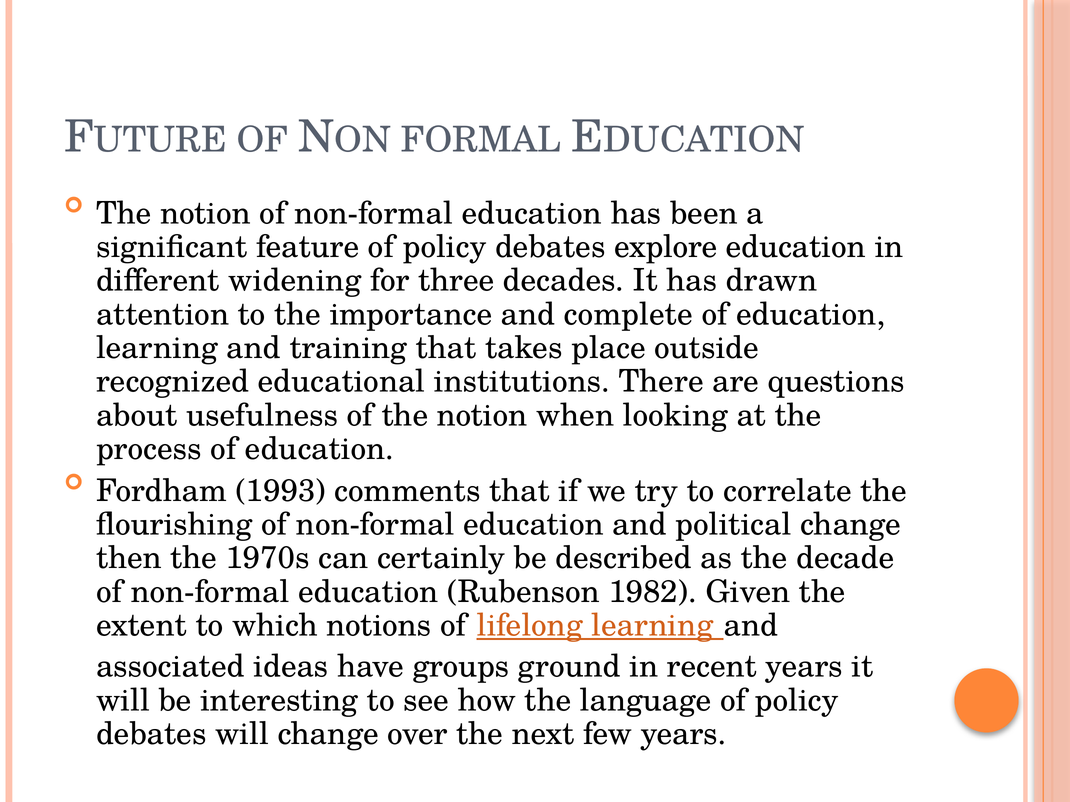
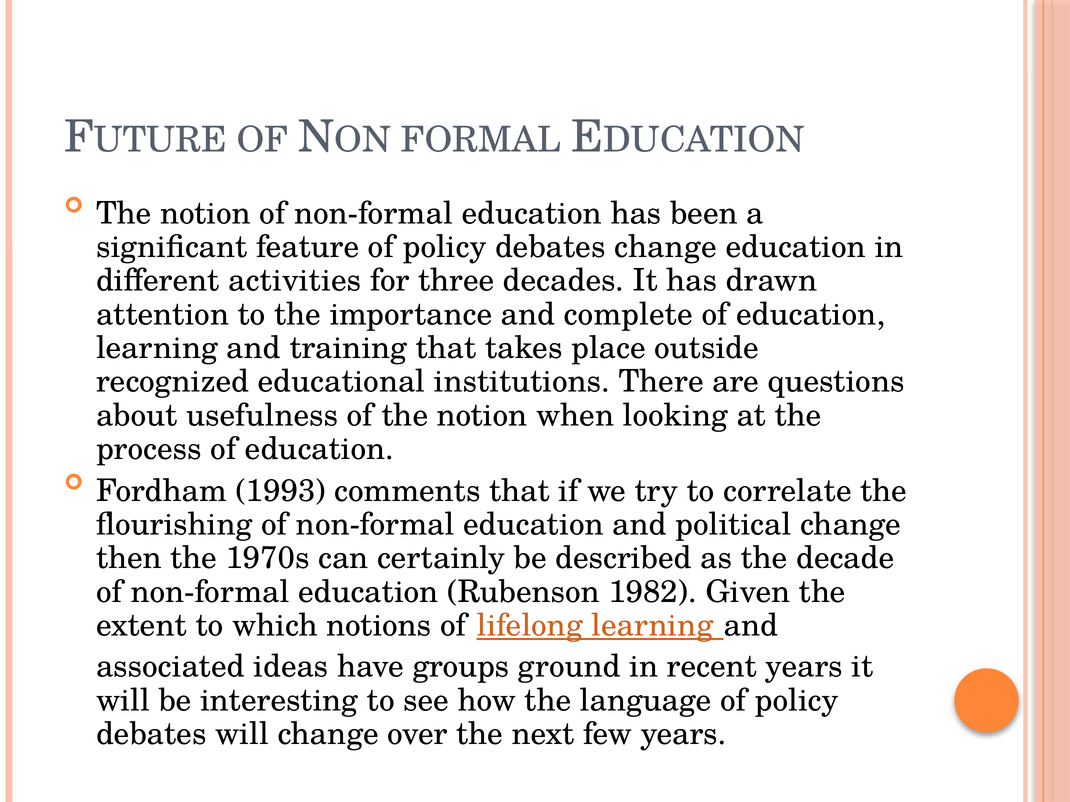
debates explore: explore -> change (665, 247)
widening: widening -> activities (295, 281)
